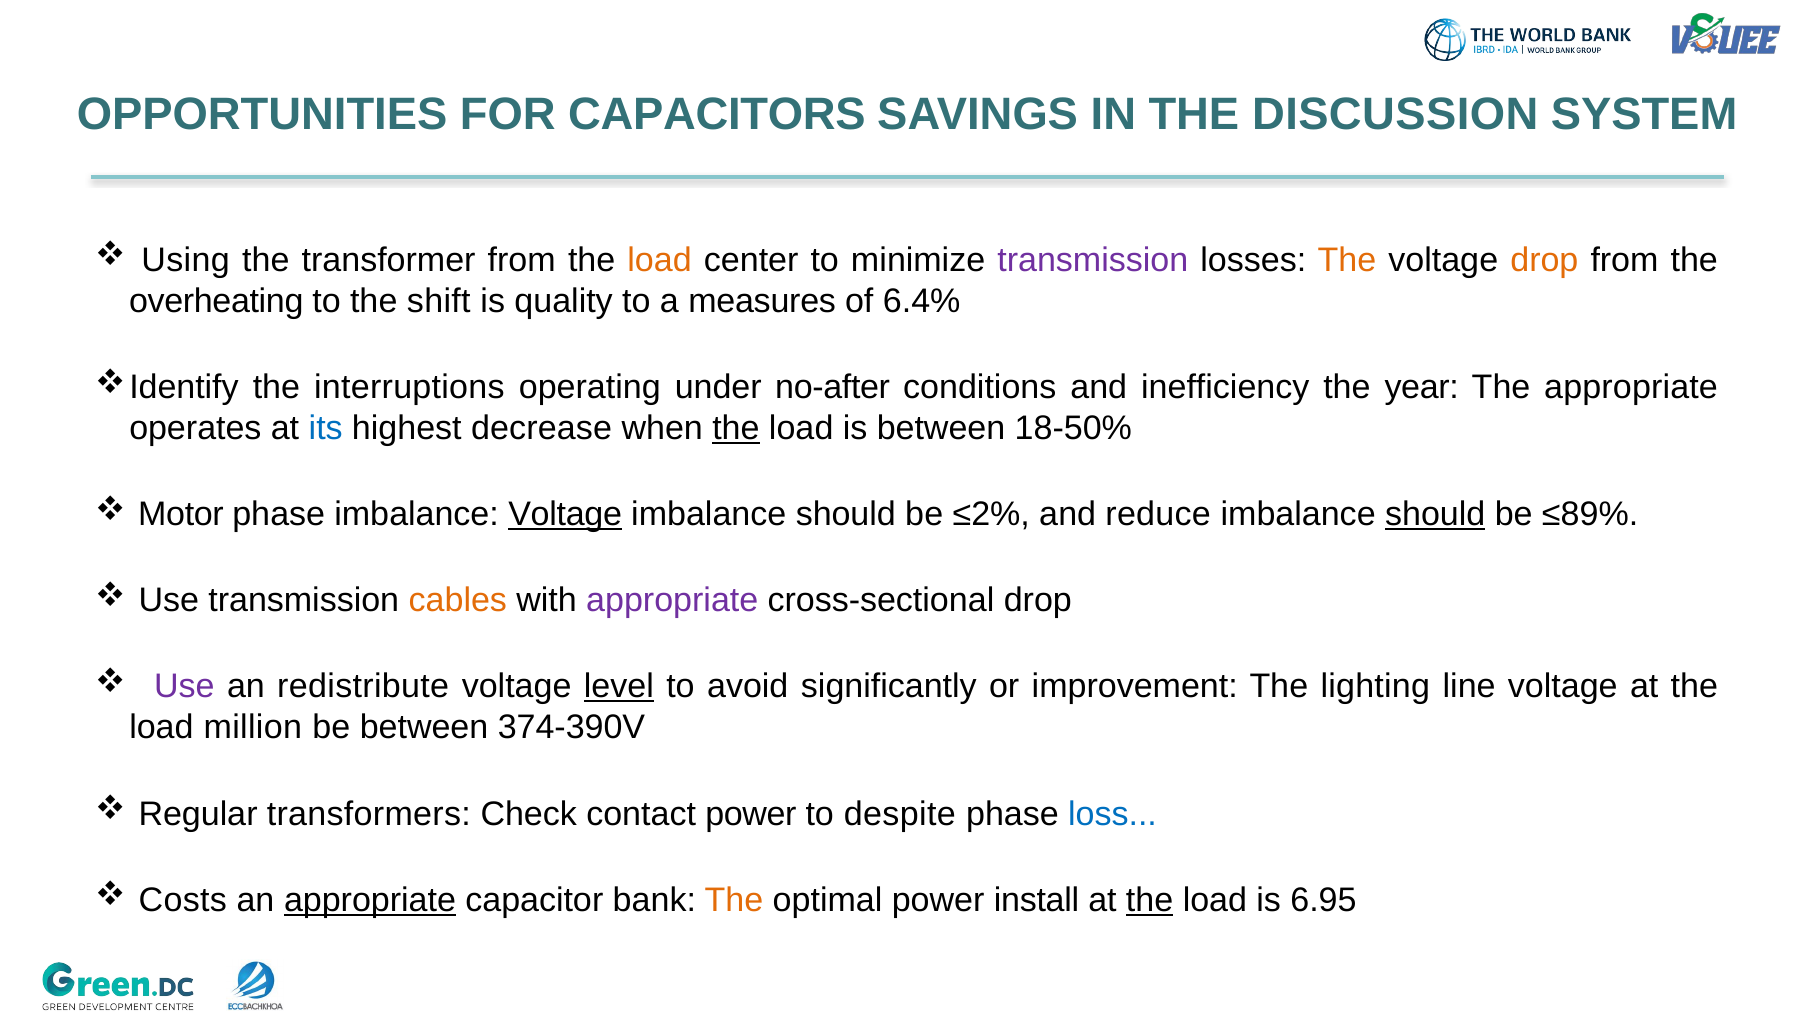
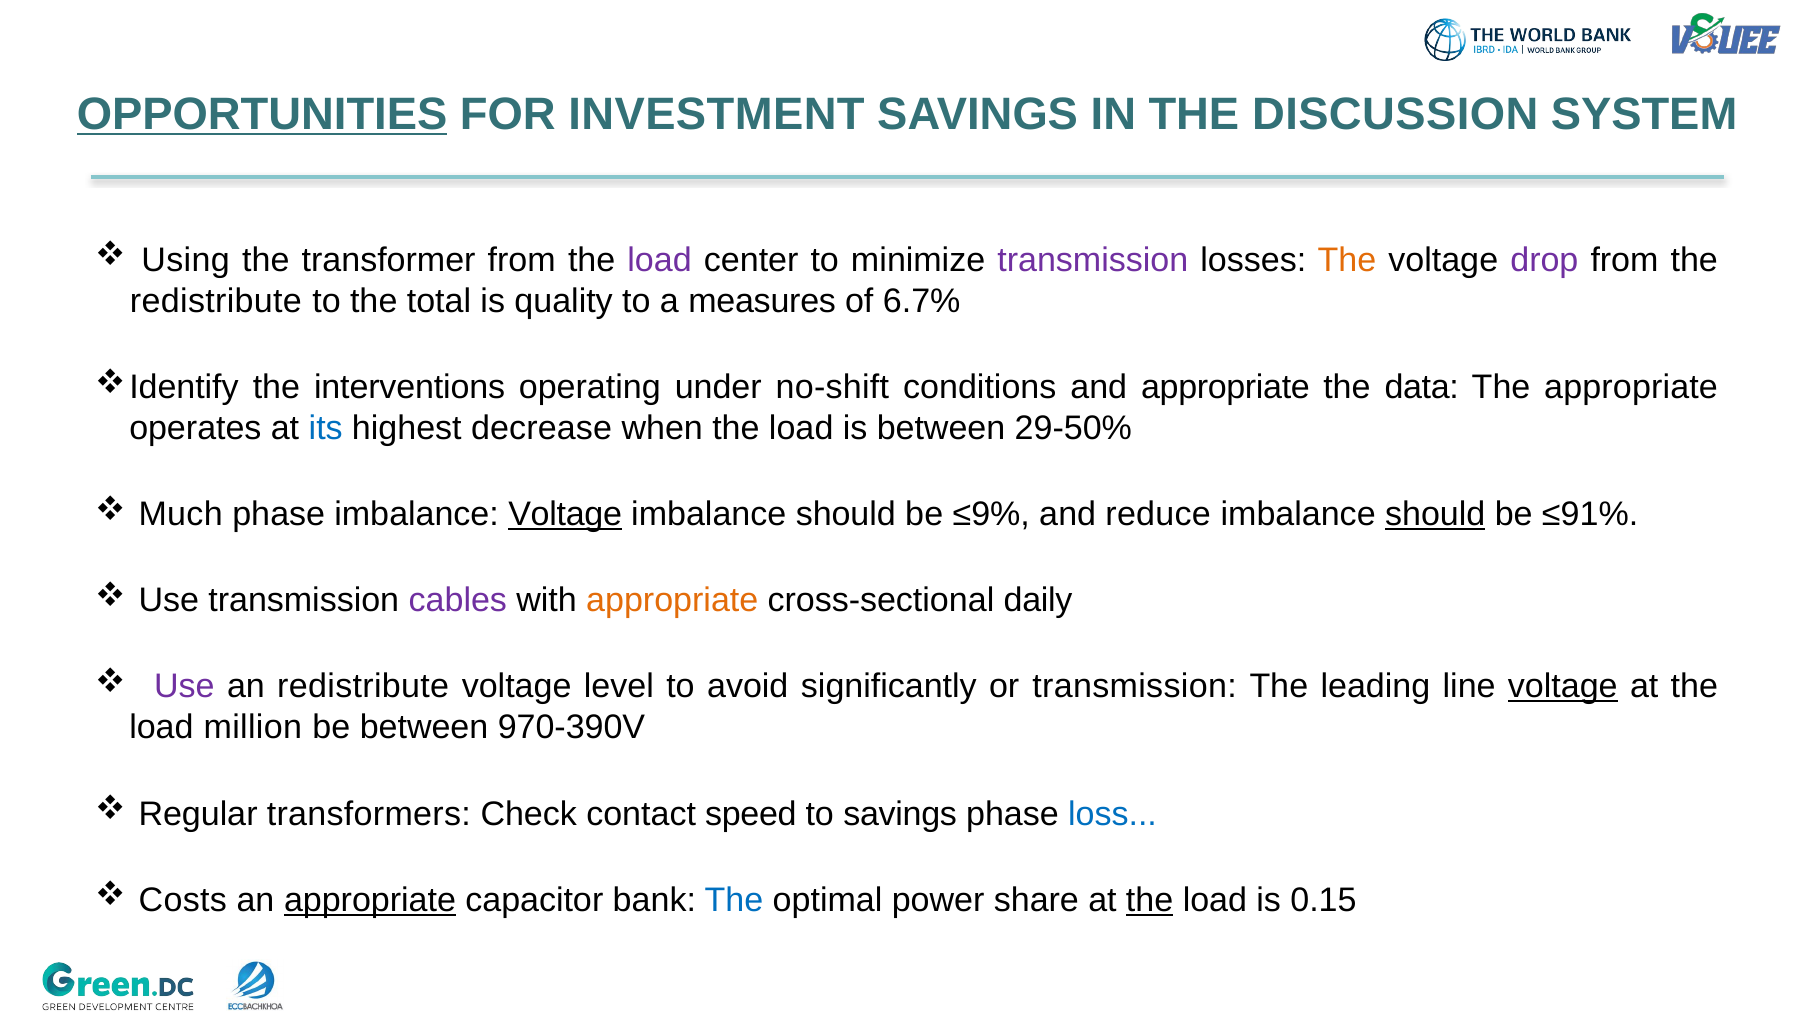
OPPORTUNITIES underline: none -> present (262, 114)
CAPACITORS: CAPACITORS -> INVESTMENT (717, 114)
load colour: orange -> purple (660, 260)
drop colour: orange -> purple (1544, 260)
overheating: overheating -> redistribute (216, 301)
shift: shift -> total (439, 301)
6.4%: 6.4% -> 6.7% (922, 301)
interruptions: interruptions -> interventions (410, 387)
no-after: no-after -> no-shift (832, 387)
and inefficiency: inefficiency -> appropriate (1225, 387)
year: year -> data (1422, 387)
the underline: present -> none (736, 428)
18-50%: 18-50% -> 29-50% (1073, 428)
Motor: Motor -> Much (181, 514)
≤2%: ≤2% -> ≤9% (991, 514)
≤89%: ≤89% -> ≤91% (1590, 514)
cables colour: orange -> purple (458, 601)
appropriate colour: purple -> orange (672, 601)
cross-sectional drop: drop -> daily (1038, 601)
level underline: present -> none (619, 687)
or improvement: improvement -> transmission (1135, 687)
lighting: lighting -> leading (1375, 687)
voltage underline: none -> present (1563, 687)
374-390V: 374-390V -> 970-390V (571, 728)
contact power: power -> speed (751, 814)
to despite: despite -> savings (900, 814)
The colour: orange -> blue (734, 900)
install: install -> share (1036, 900)
6.95: 6.95 -> 0.15 (1323, 900)
